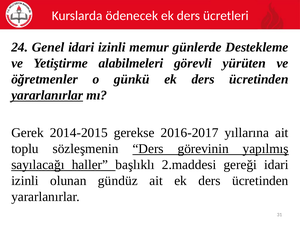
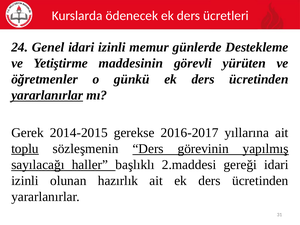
alabilmeleri: alabilmeleri -> maddesinin (131, 63)
toplu underline: none -> present (25, 149)
gündüz: gündüz -> hazırlık (118, 181)
